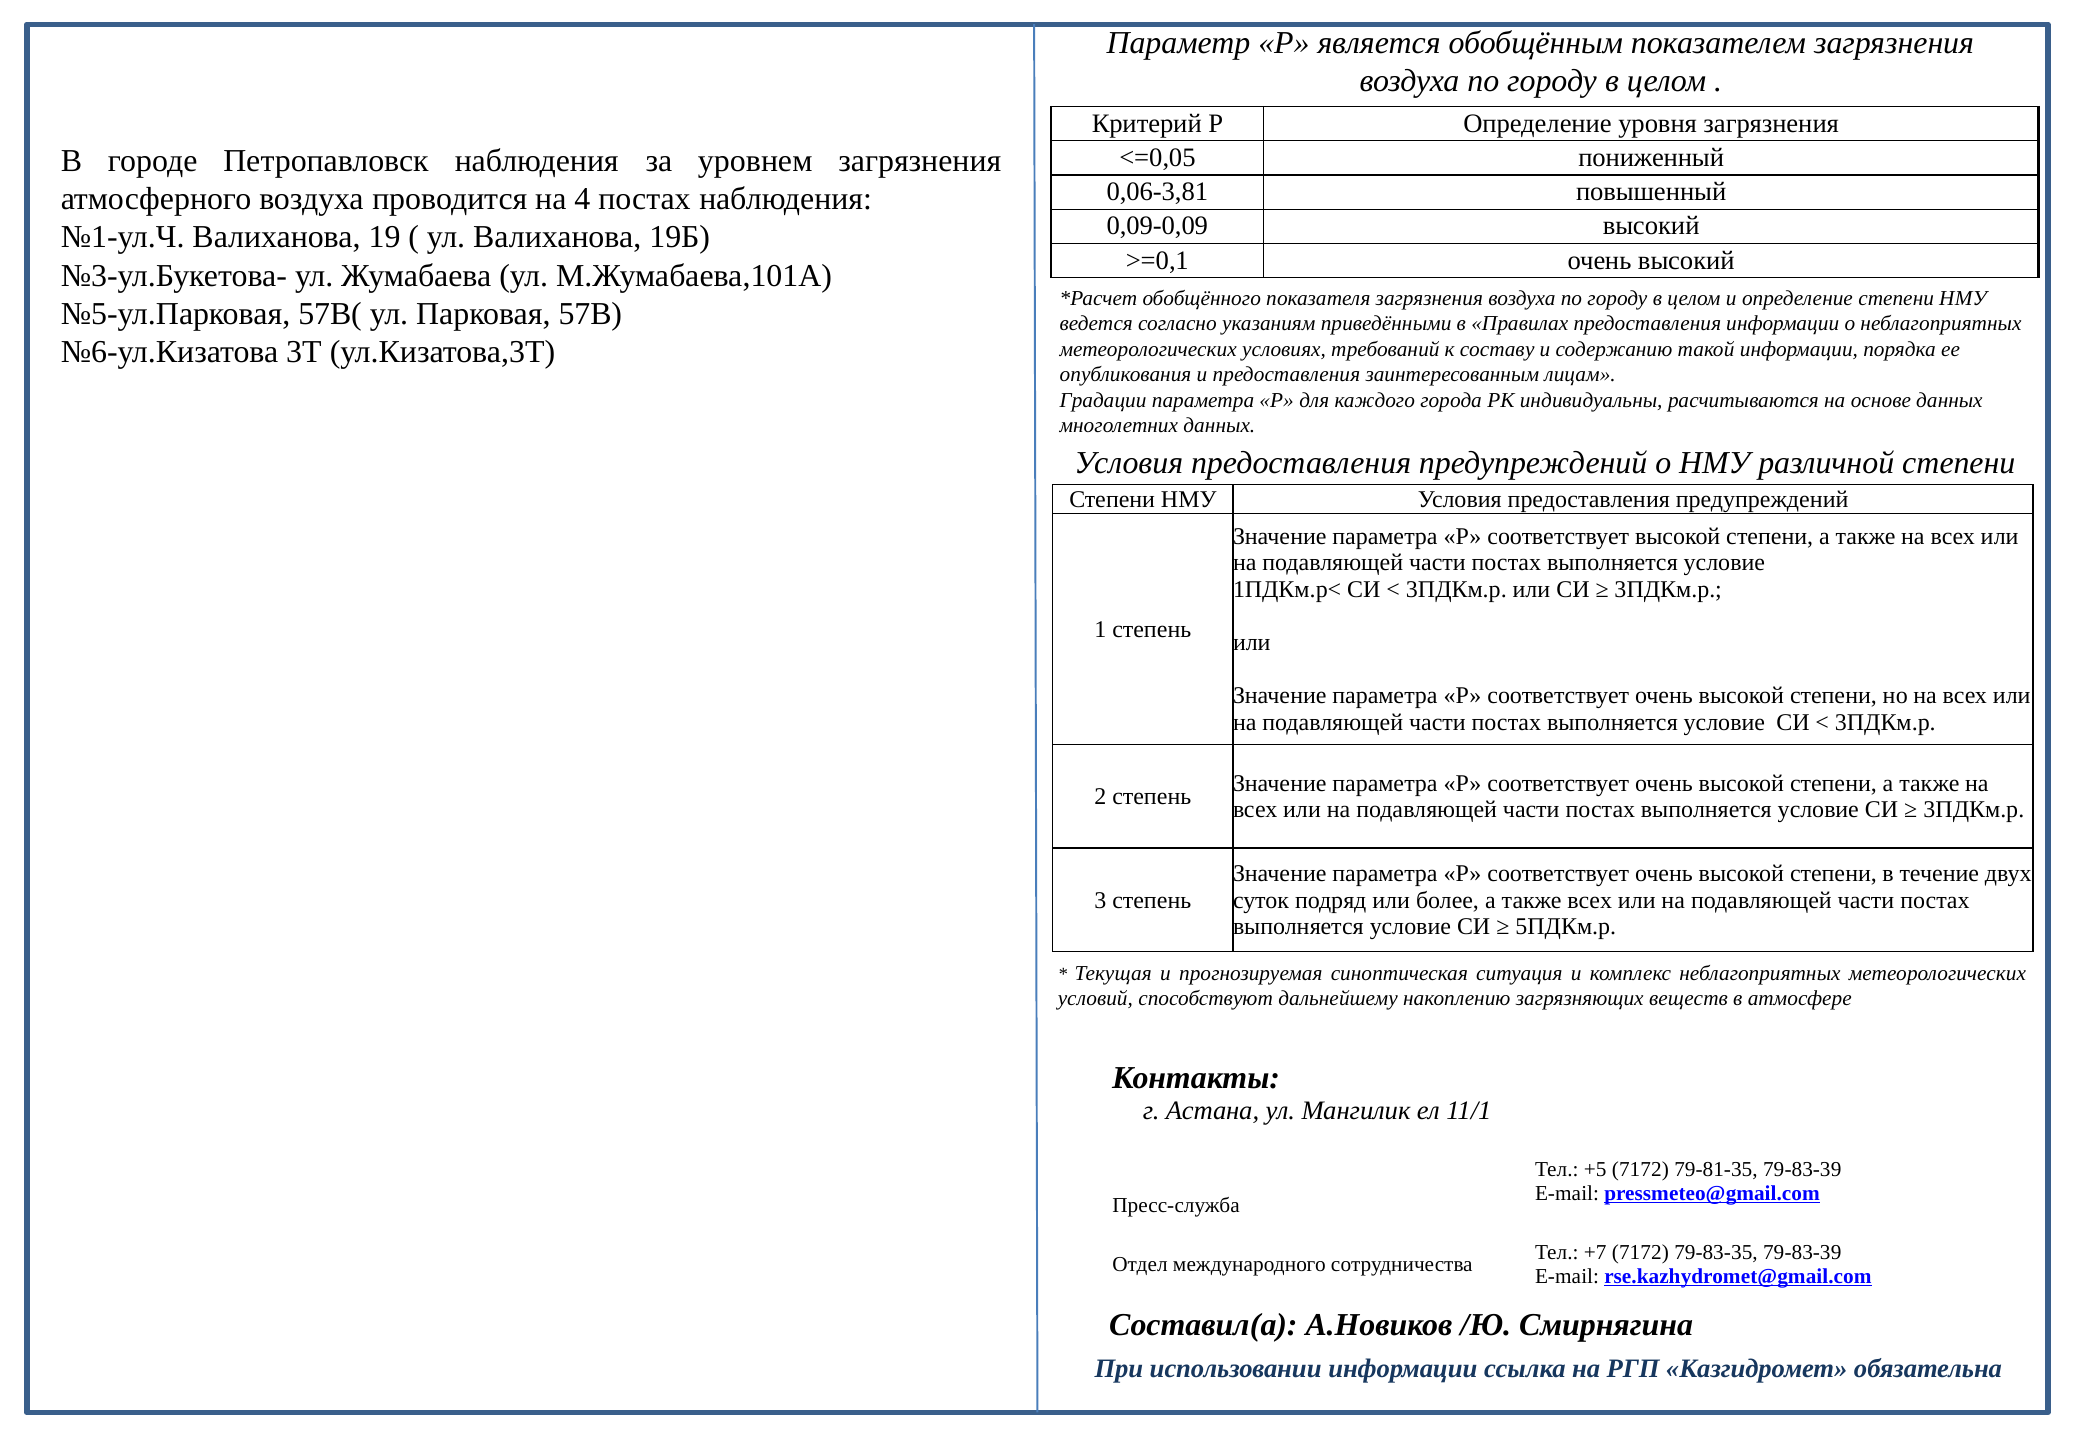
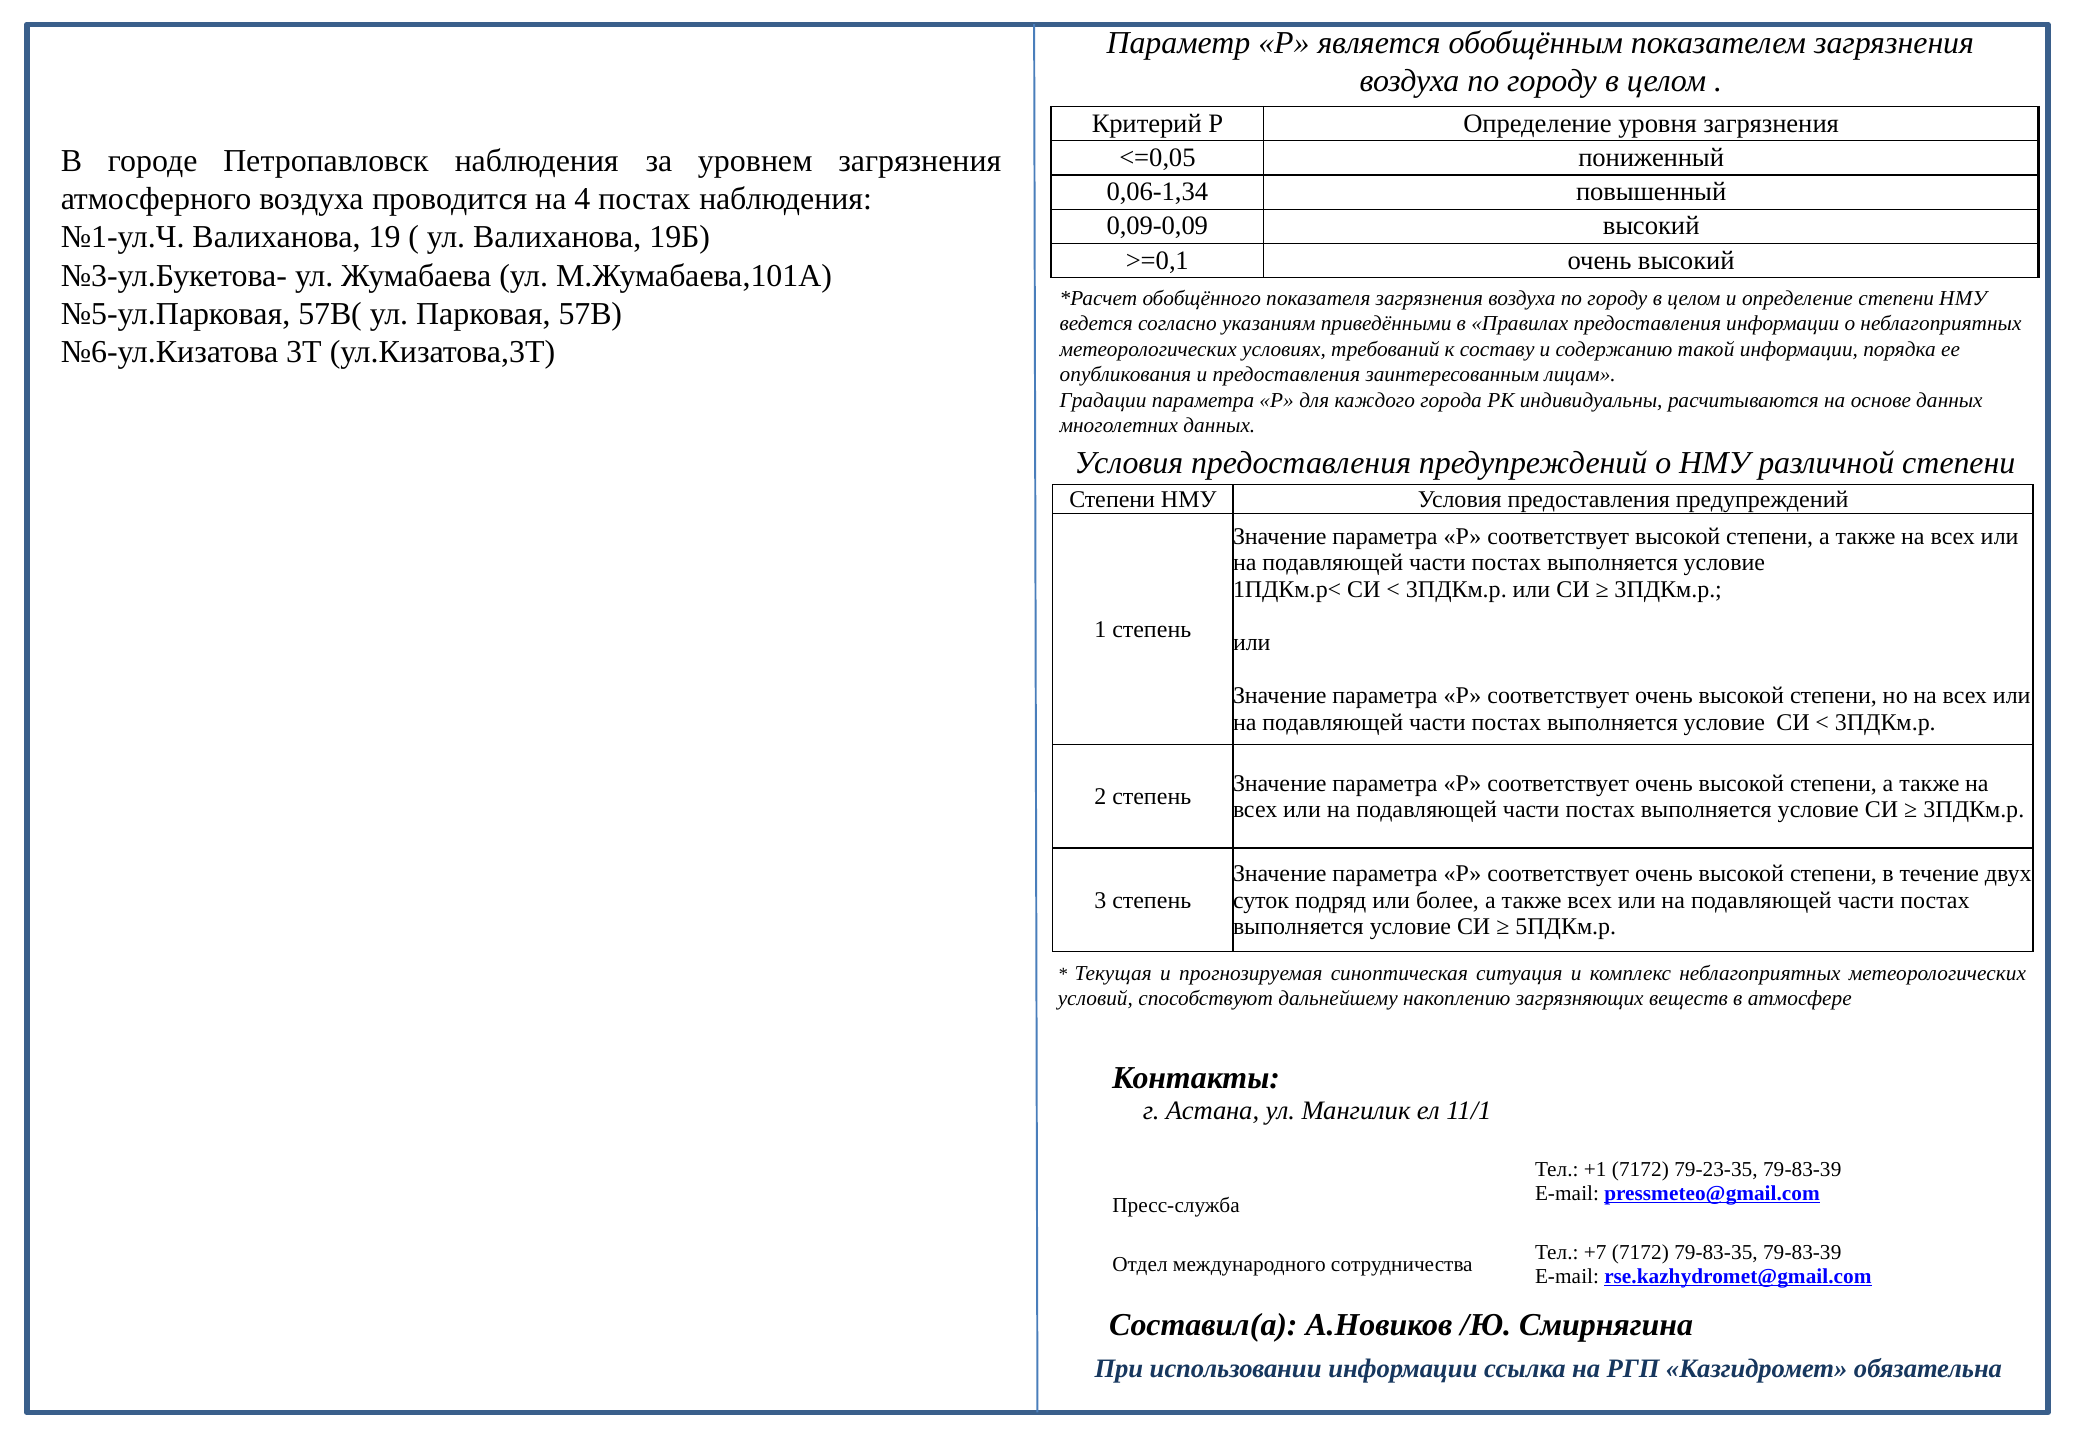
0,06-3,81: 0,06-3,81 -> 0,06-1,34 (1157, 192)
+5: +5 -> +1 (1595, 1169)
79-81-35: 79-81-35 -> 79-23-35 (1716, 1169)
